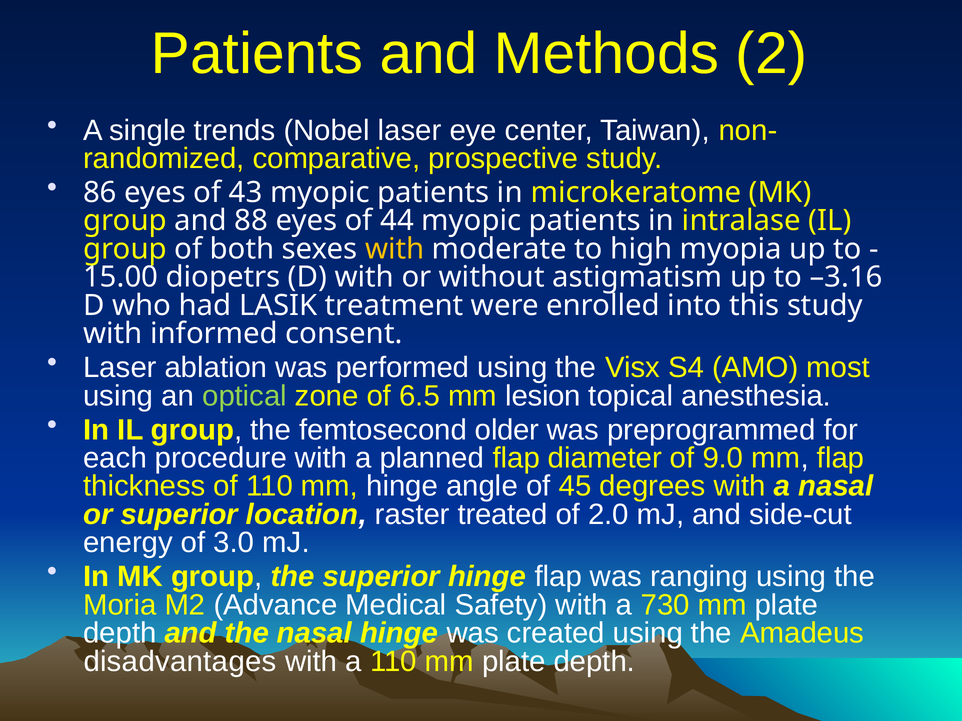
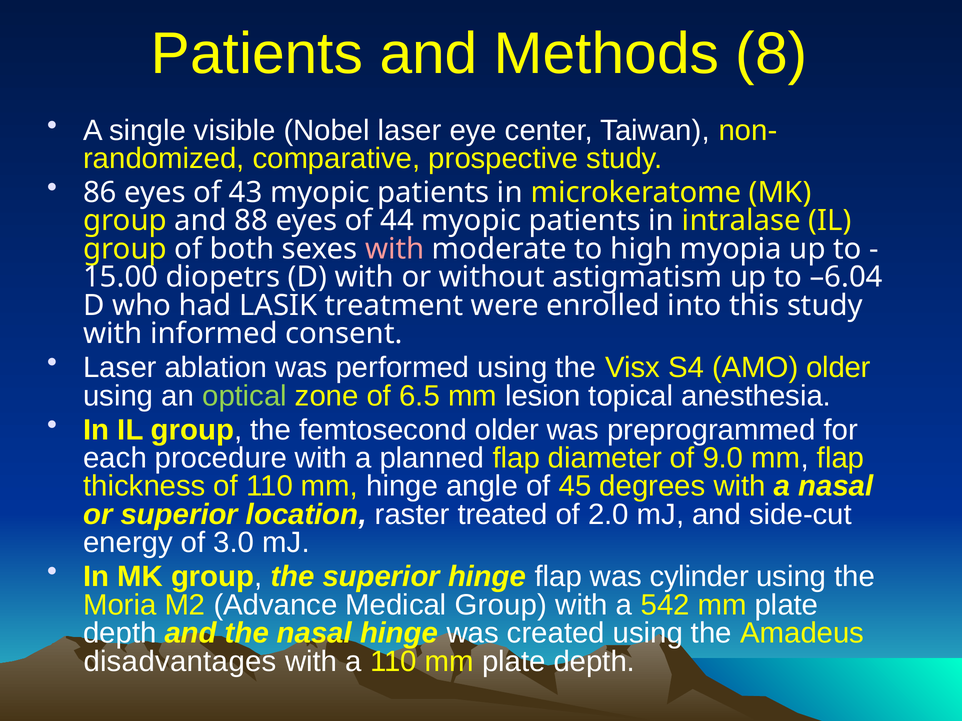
2: 2 -> 8 (771, 54)
trends: trends -> visible (235, 130)
with colour: yellow -> pink (395, 249)
–3.16: –3.16 -> –6.04 (846, 277)
AMO most: most -> older (838, 368)
ranging: ranging -> cylinder (699, 577)
Medical Safety: Safety -> Group (501, 605)
730: 730 -> 542 (665, 605)
